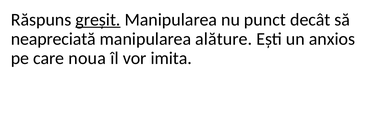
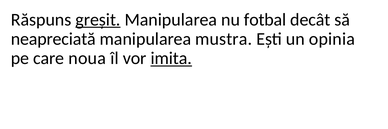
punct: punct -> fotbal (265, 20)
alăture: alăture -> mustra (224, 39)
anxios: anxios -> opinia (332, 39)
imita underline: none -> present (171, 58)
